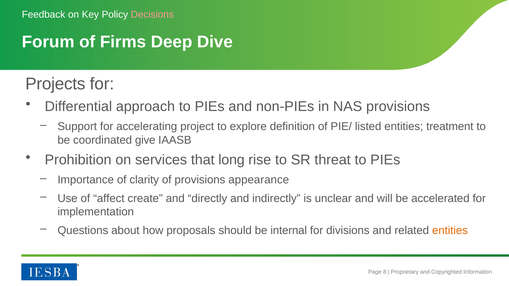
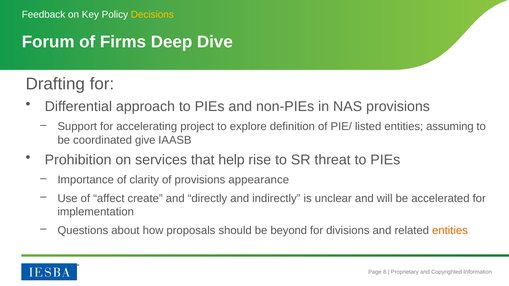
Decisions colour: pink -> yellow (152, 15)
Projects: Projects -> Drafting (55, 84)
treatment: treatment -> assuming (450, 127)
long: long -> help (232, 160)
internal: internal -> beyond (289, 231)
